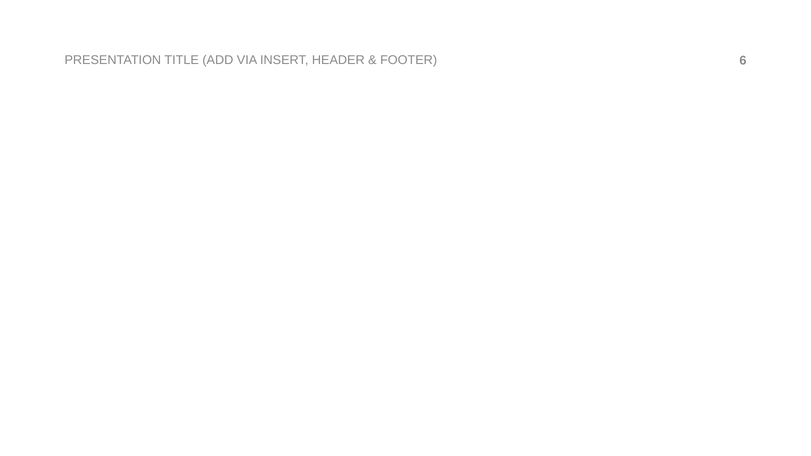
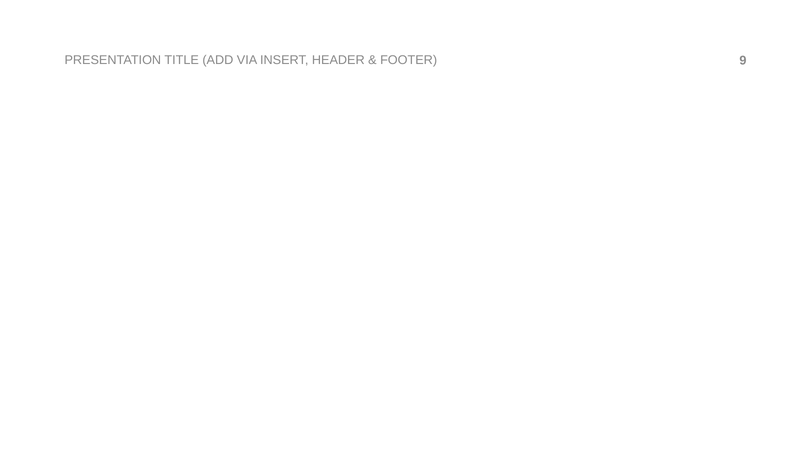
6: 6 -> 9 (743, 61)
